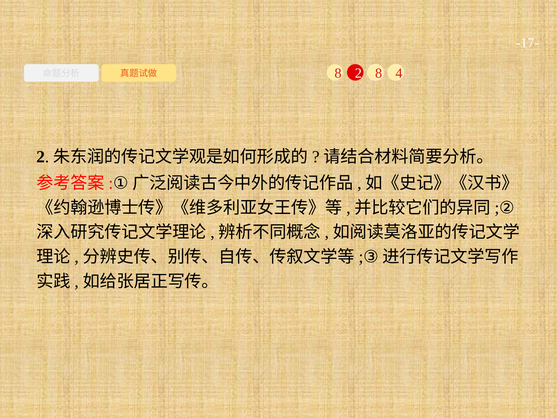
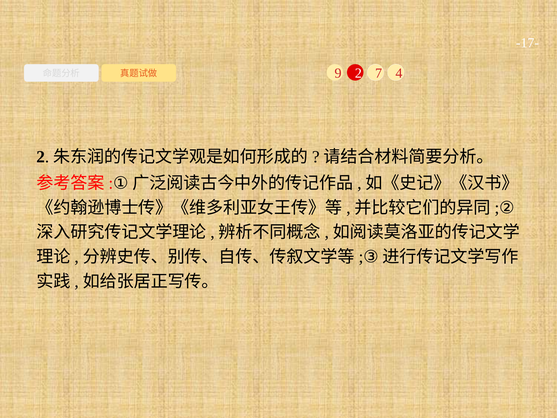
8: 8 -> 9 (338, 73)
2 8: 8 -> 7 (379, 73)
